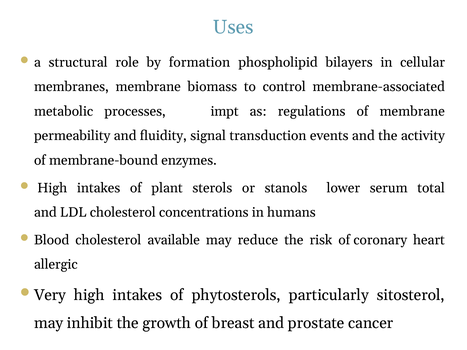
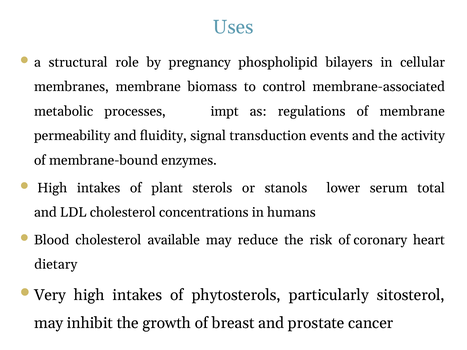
formation: formation -> pregnancy (200, 62)
allergic: allergic -> dietary (56, 265)
